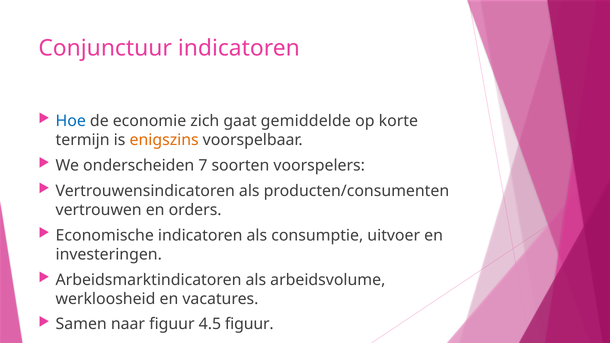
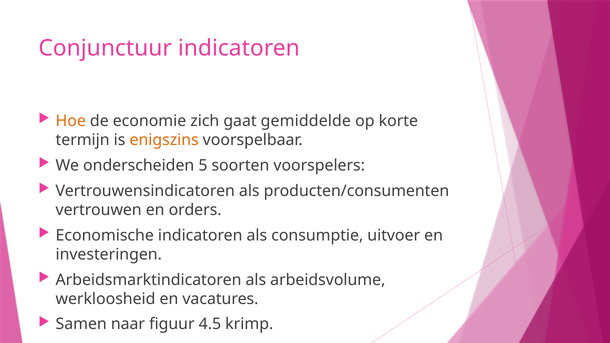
Hoe colour: blue -> orange (71, 121)
7: 7 -> 5 (203, 166)
4.5 figuur: figuur -> krimp (249, 324)
